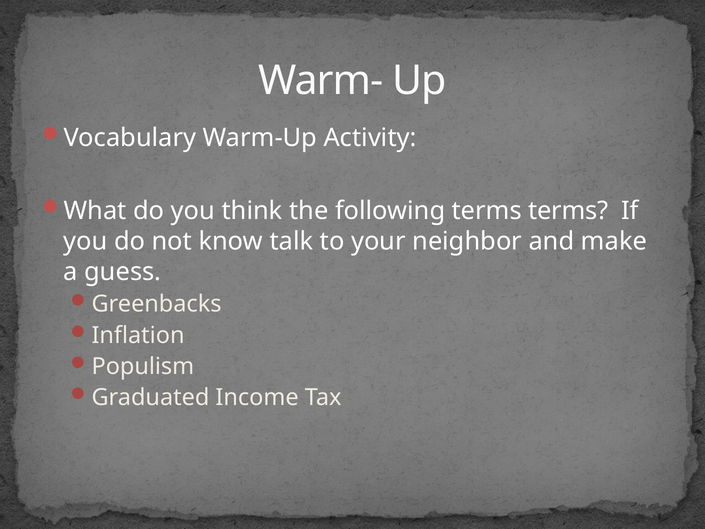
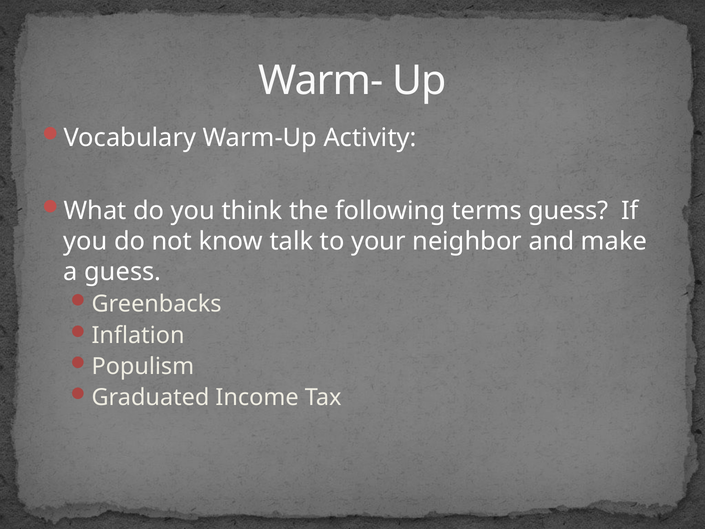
terms terms: terms -> guess (568, 211)
